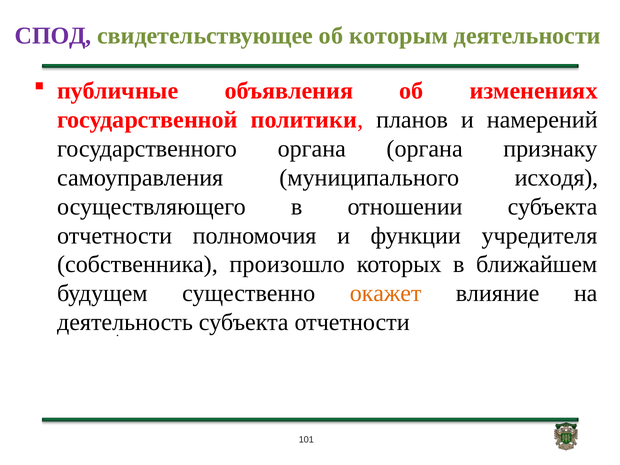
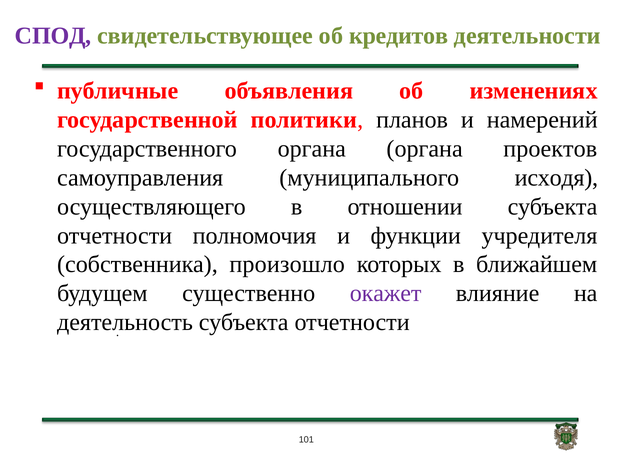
которым: которым -> кредитов (399, 36)
признаку: признаку -> проектов (550, 149)
окажет colour: orange -> purple (386, 293)
